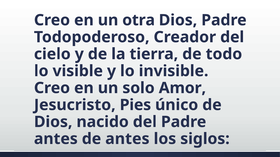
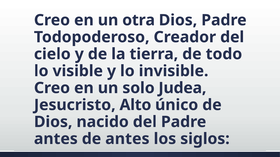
Amor: Amor -> Judea (182, 88)
Pies: Pies -> Alto (135, 105)
